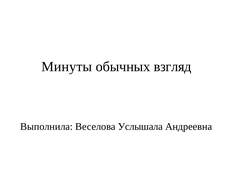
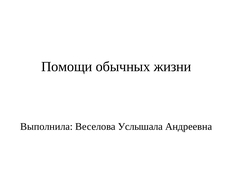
Минуты: Минуты -> Помощи (67, 66)
взгляд: взгляд -> жизни (173, 66)
